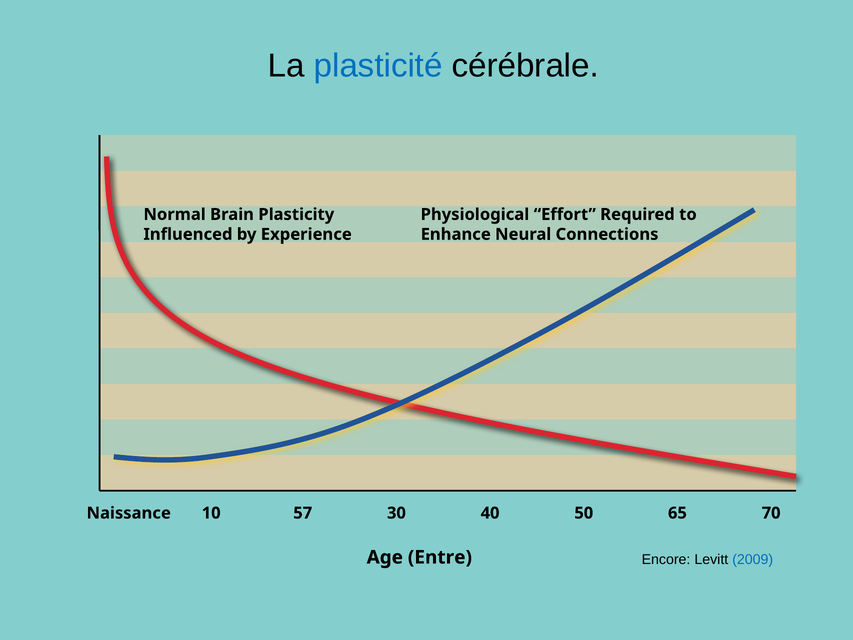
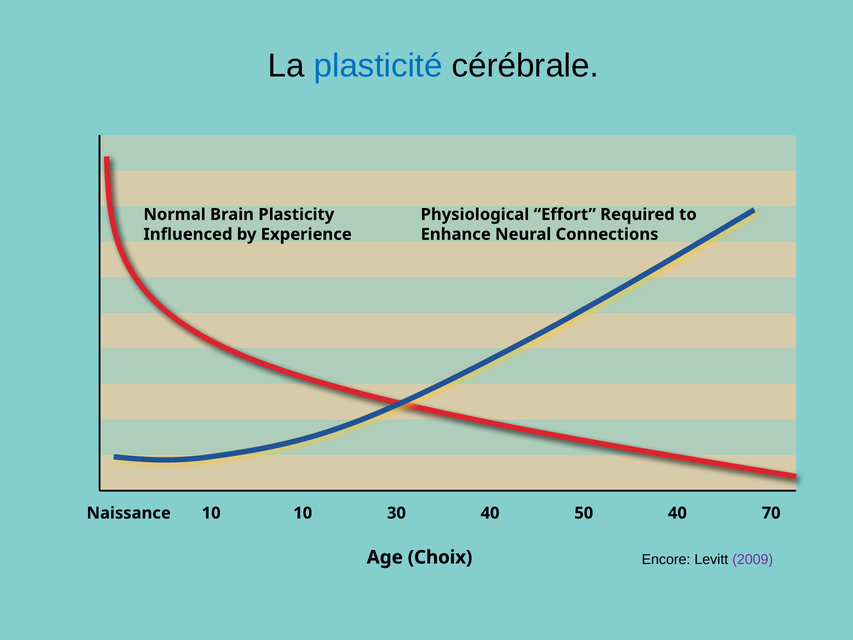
10 57: 57 -> 10 (303, 513)
50 65: 65 -> 40 (677, 513)
2009 colour: blue -> purple (753, 560)
Entre: Entre -> Choix (440, 557)
